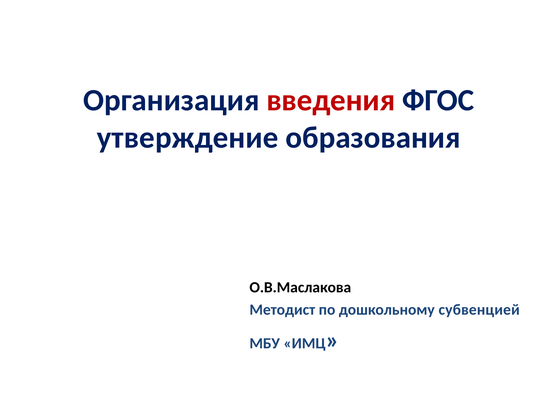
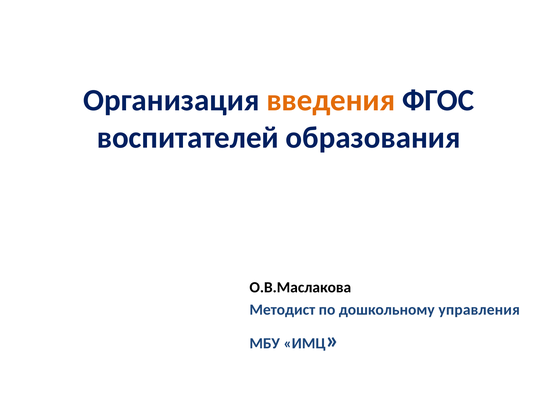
введения colour: red -> orange (331, 101)
утверждение: утверждение -> воспитателей (188, 138)
субвенцией: субвенцией -> управления (479, 310)
